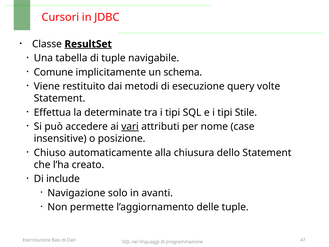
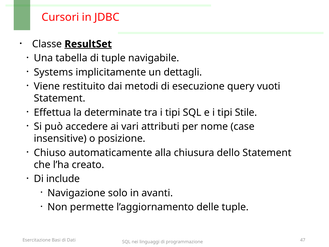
Comune: Comune -> Systems (53, 72)
schema: schema -> dettagli (183, 72)
volte: volte -> vuoti (269, 86)
vari underline: present -> none (130, 126)
